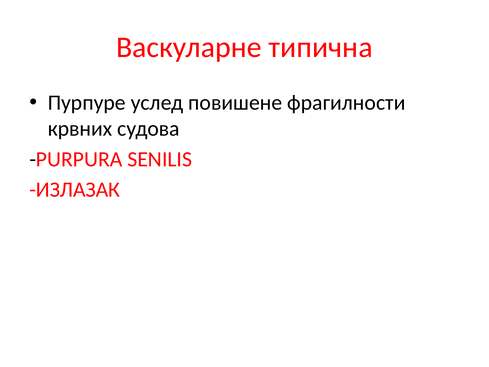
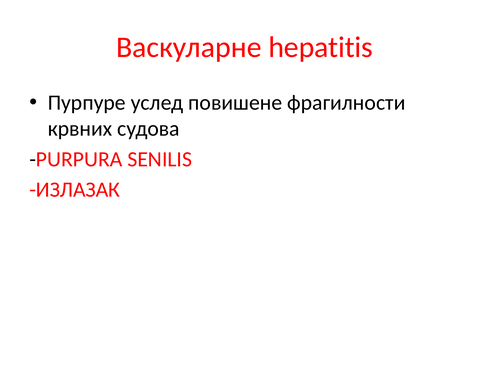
типична: типична -> hepatitis (321, 47)
